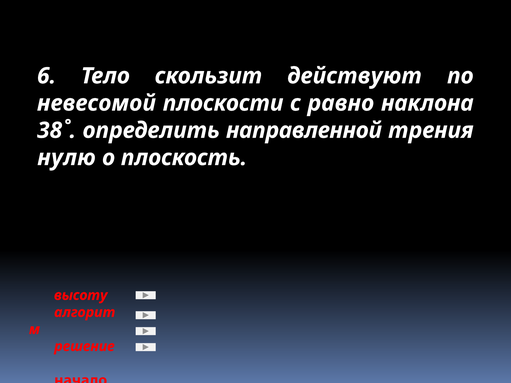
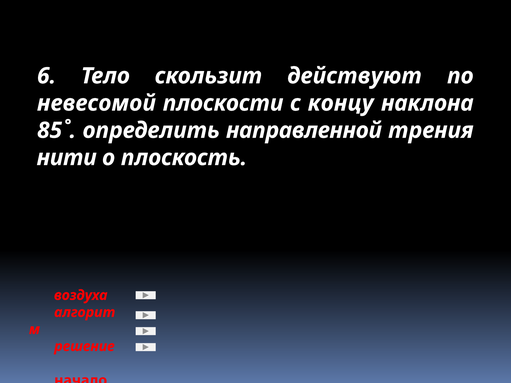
равно: равно -> концу (341, 103)
38˚: 38˚ -> 85˚ (57, 130)
нулю: нулю -> нити (67, 158)
высоту: высоту -> воздуха (81, 295)
